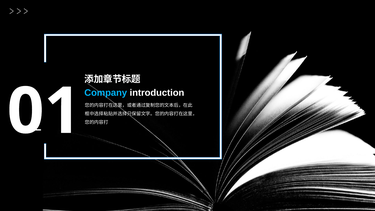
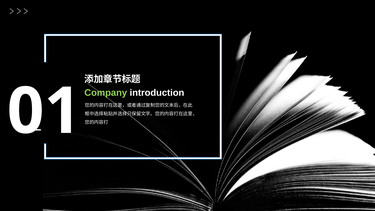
Company colour: light blue -> light green (106, 93)
